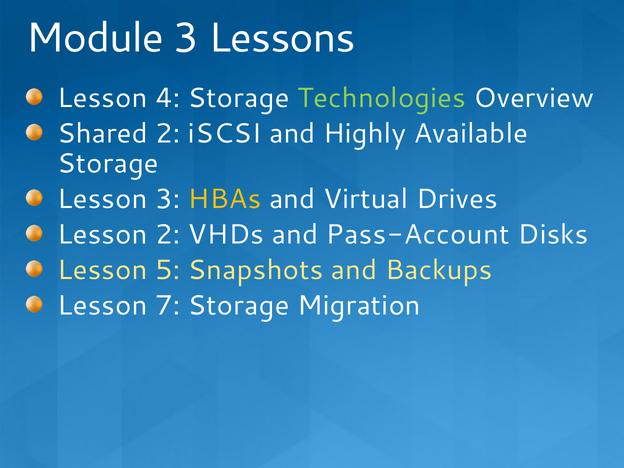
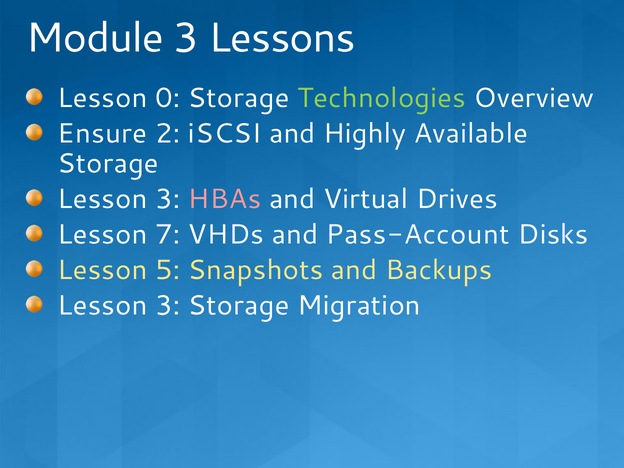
4: 4 -> 0 (168, 98)
Shared: Shared -> Ensure (102, 134)
HBAs colour: yellow -> pink (225, 199)
Lesson 2: 2 -> 7 (168, 235)
7: 7 -> 3 (168, 306)
